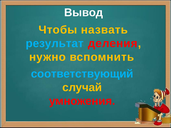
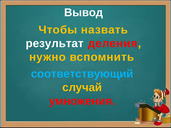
результат colour: light blue -> white (55, 44)
